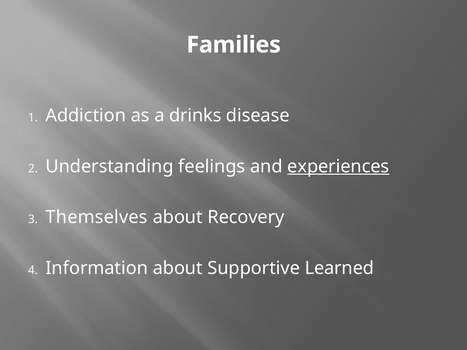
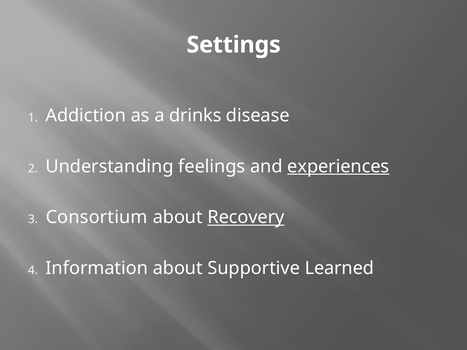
Families: Families -> Settings (234, 45)
Themselves: Themselves -> Consortium (97, 217)
Recovery underline: none -> present (246, 217)
